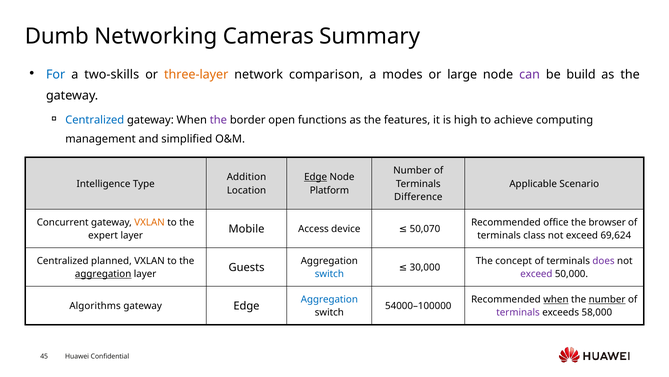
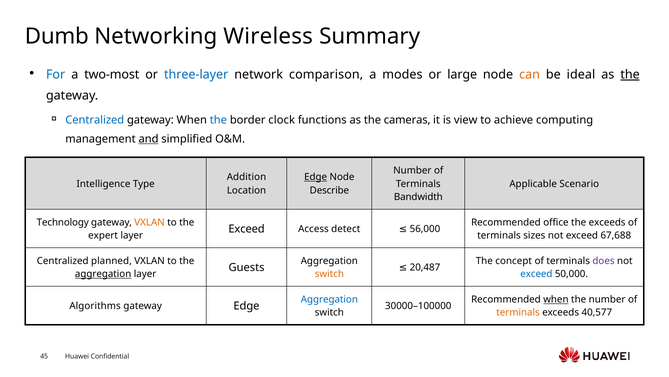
Cameras: Cameras -> Wireless (268, 36)
two-skills: two-skills -> two-most (112, 74)
three-layer colour: orange -> blue (196, 74)
can colour: purple -> orange (530, 74)
build: build -> ideal (581, 74)
the underline: none -> present (630, 74)
the colour: purple -> blue (218, 120)
open: open -> clock (282, 120)
features: features -> cameras (407, 120)
high: high -> view (466, 120)
and underline: none -> present (149, 139)
Platform: Platform -> Describe (329, 190)
Difference: Difference -> Bandwidth (418, 197)
Concurrent: Concurrent -> Technology (63, 222)
the browser: browser -> exceeds (607, 222)
Mobile: Mobile -> Exceed (247, 229)
device: device -> detect (346, 229)
50,070: 50,070 -> 56,000 (425, 229)
class: class -> sizes (534, 235)
69,624: 69,624 -> 67,688 (616, 235)
30,000: 30,000 -> 20,487 (425, 267)
switch colour: blue -> orange (329, 274)
exceed colour: purple -> blue (536, 274)
number underline: present -> none (607, 299)
54000–100000: 54000–100000 -> 30000–100000 (418, 306)
terminals colour: purple -> orange (518, 312)
58,000: 58,000 -> 40,577 (597, 312)
